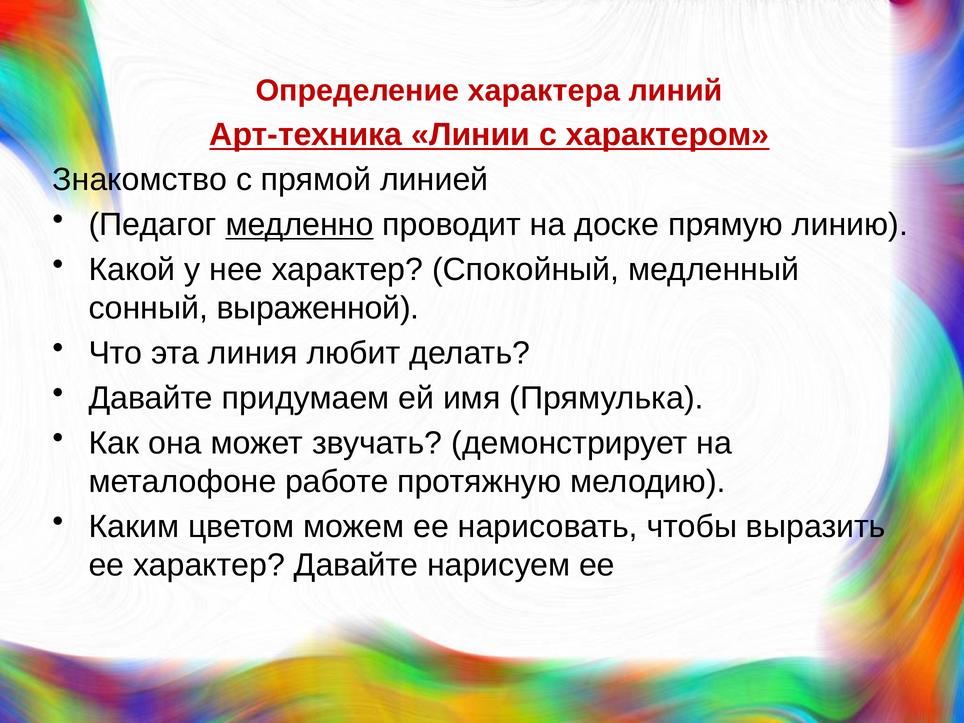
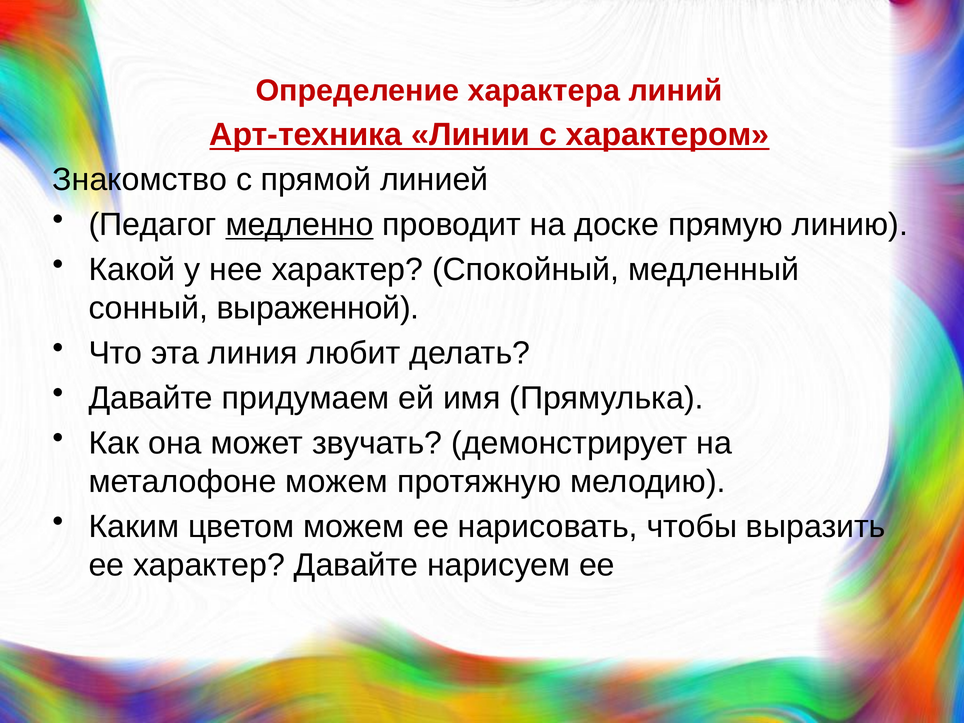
металофоне работе: работе -> можем (337, 482)
